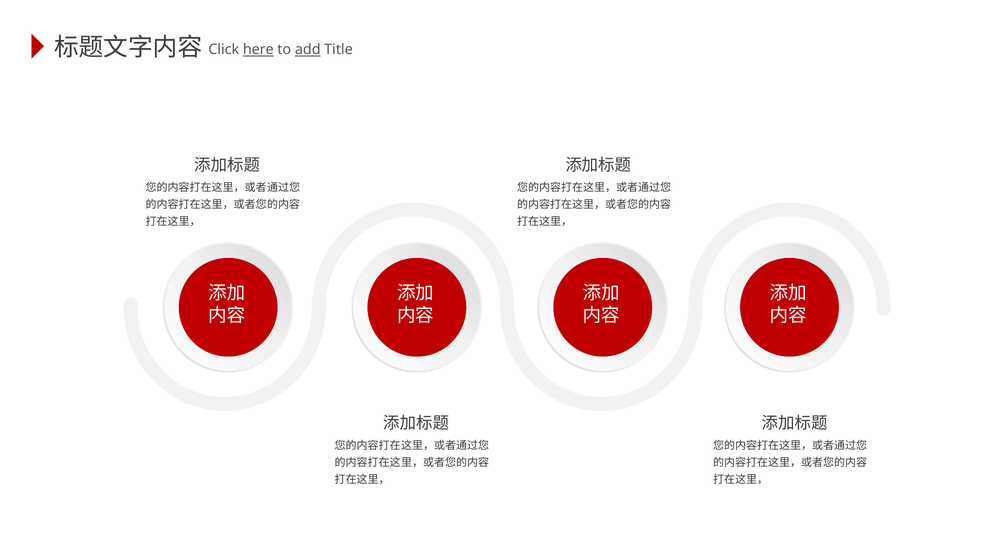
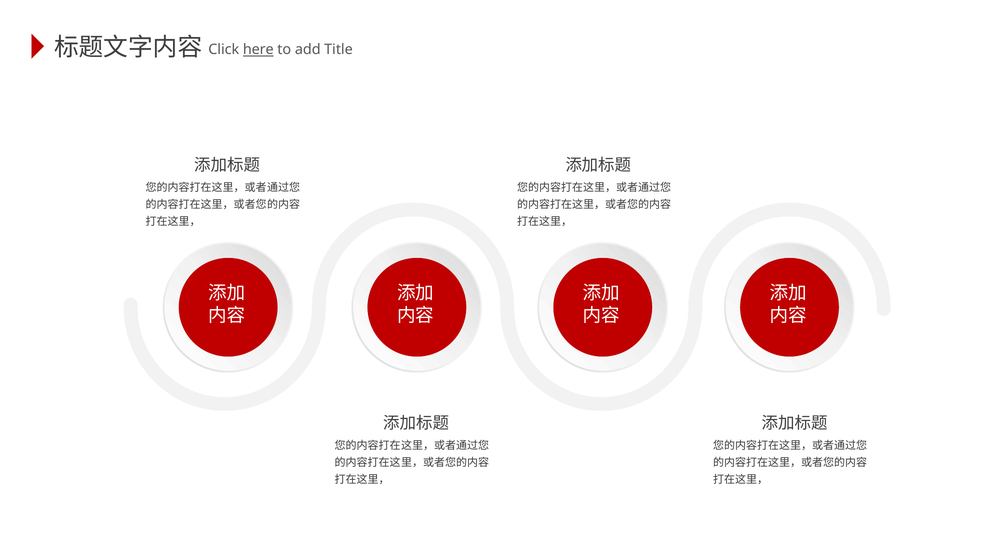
add underline: present -> none (308, 50)
